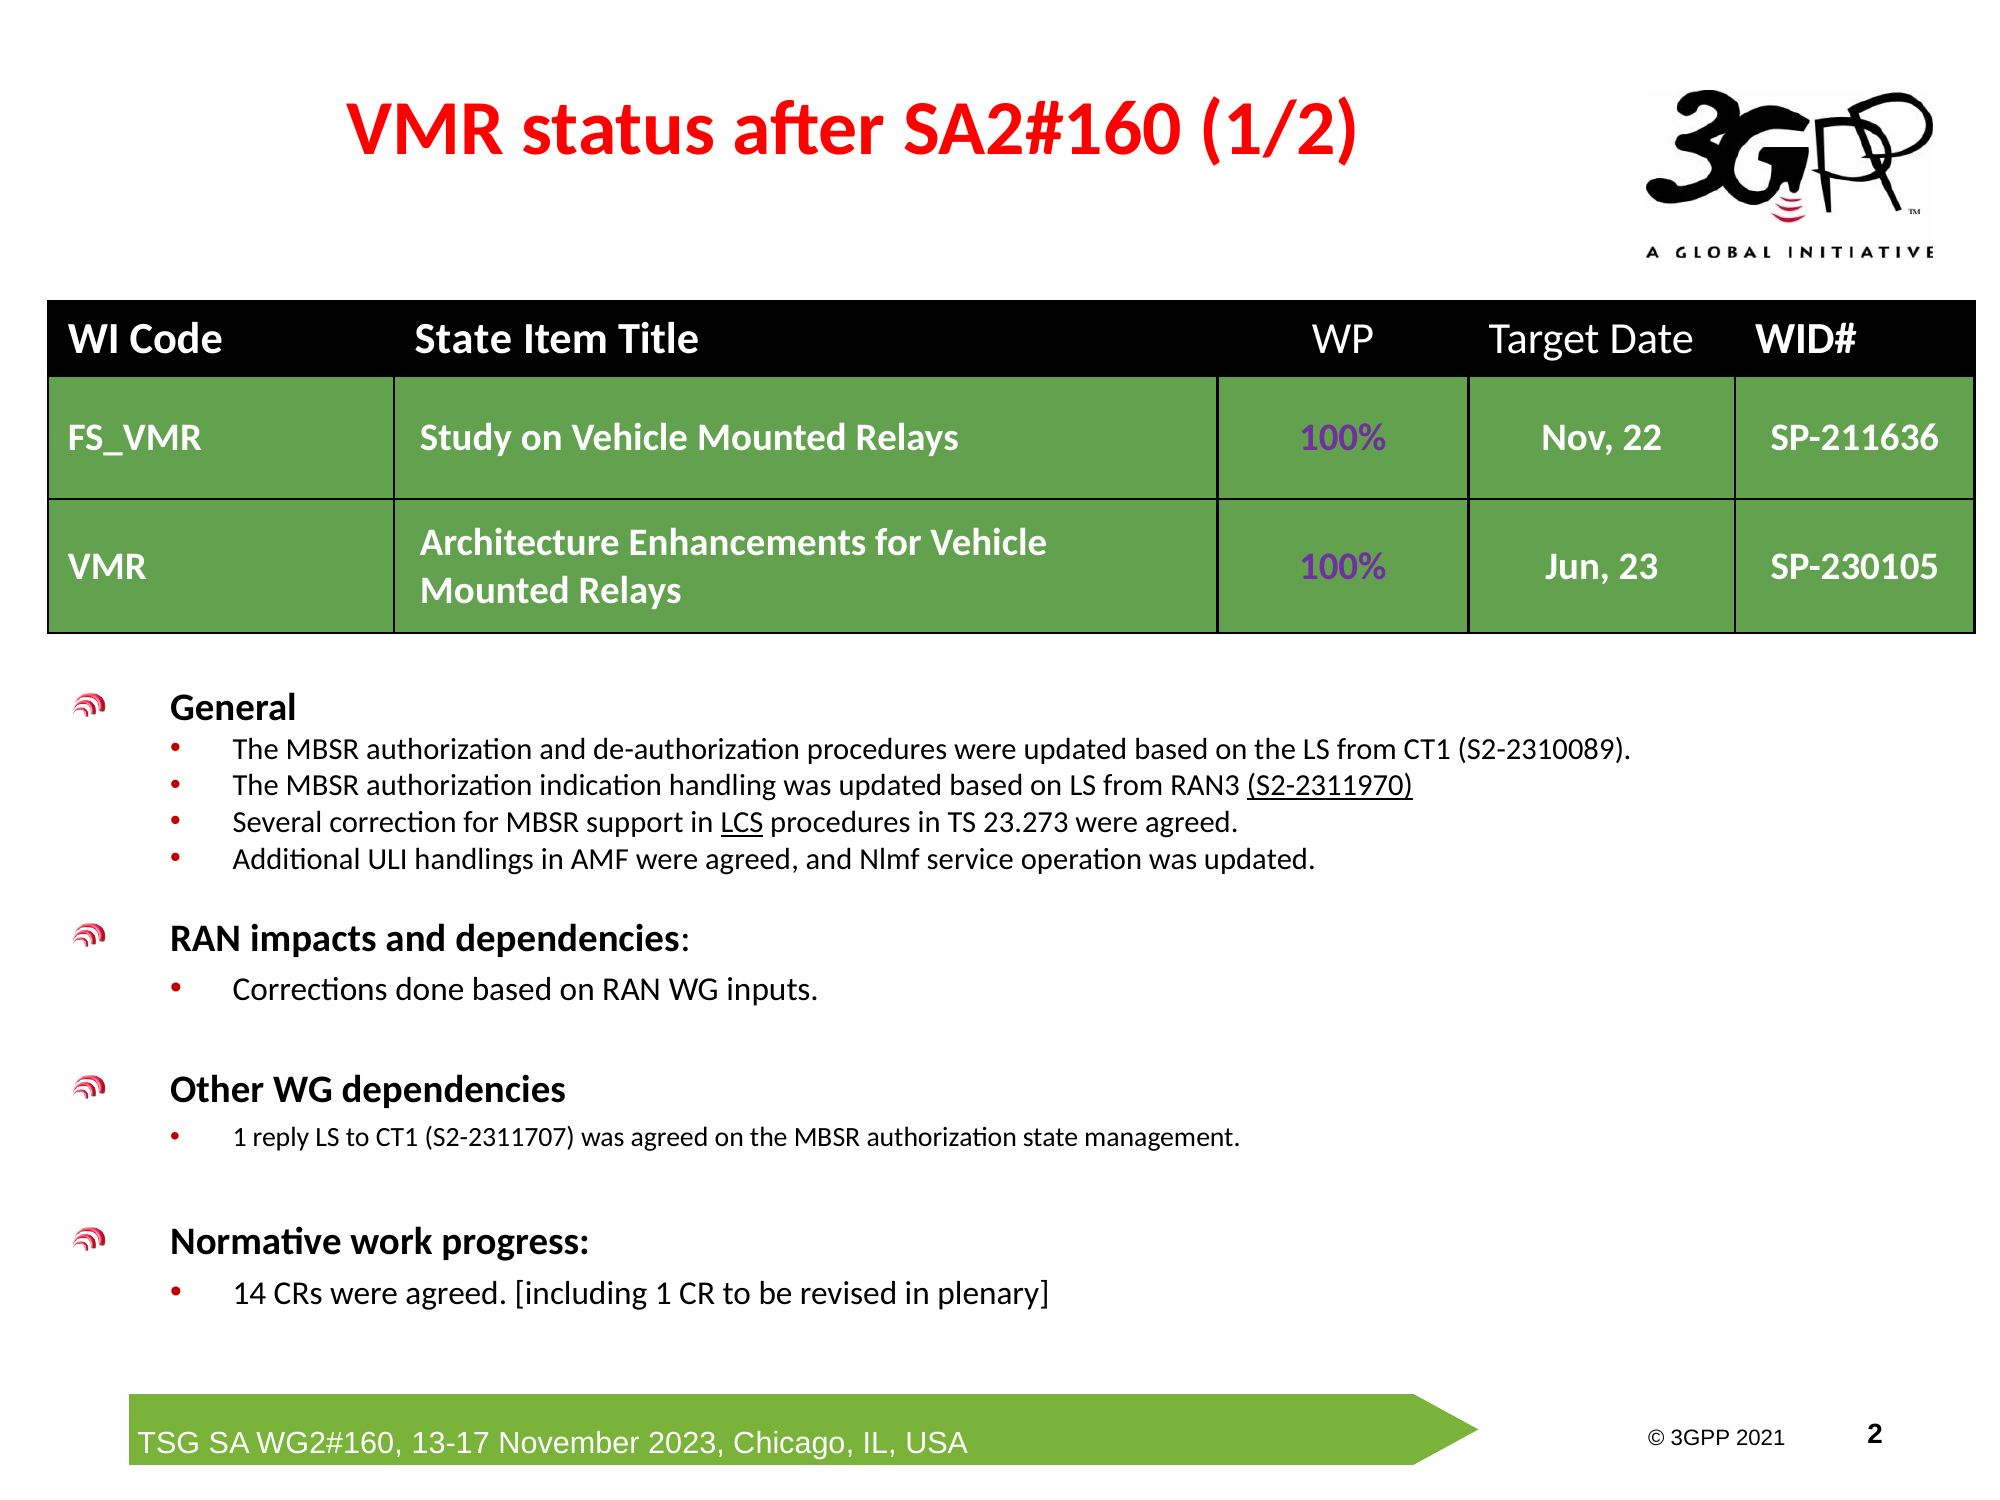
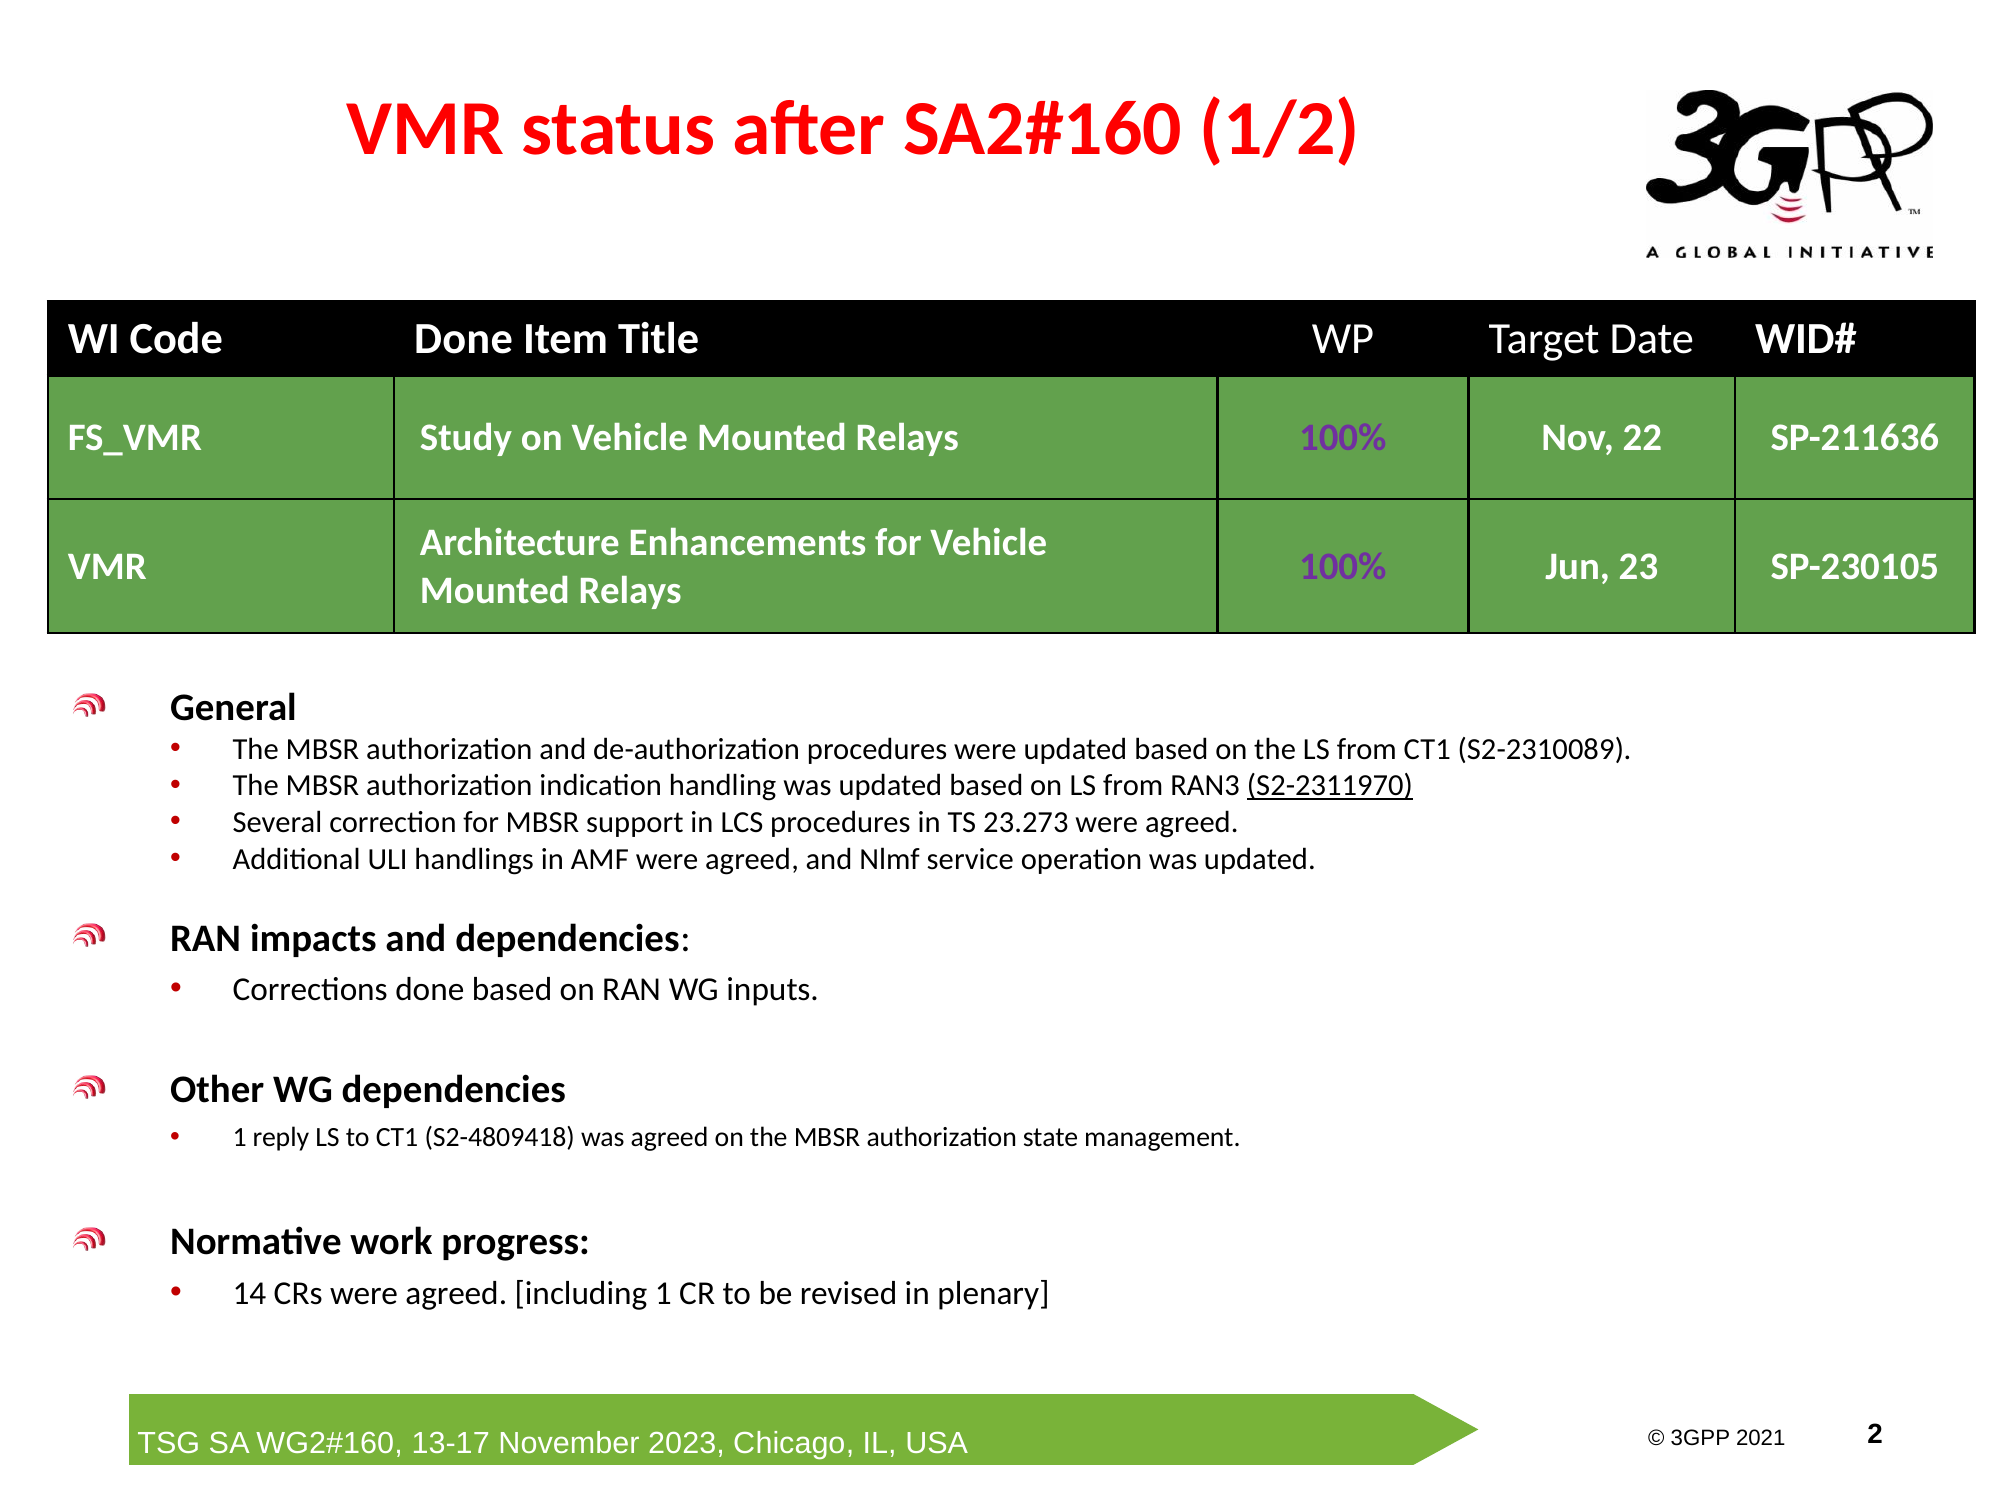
Code State: State -> Done (463, 339)
LCS underline: present -> none (742, 823)
S2-2311707: S2-2311707 -> S2-4809418 (500, 1138)
